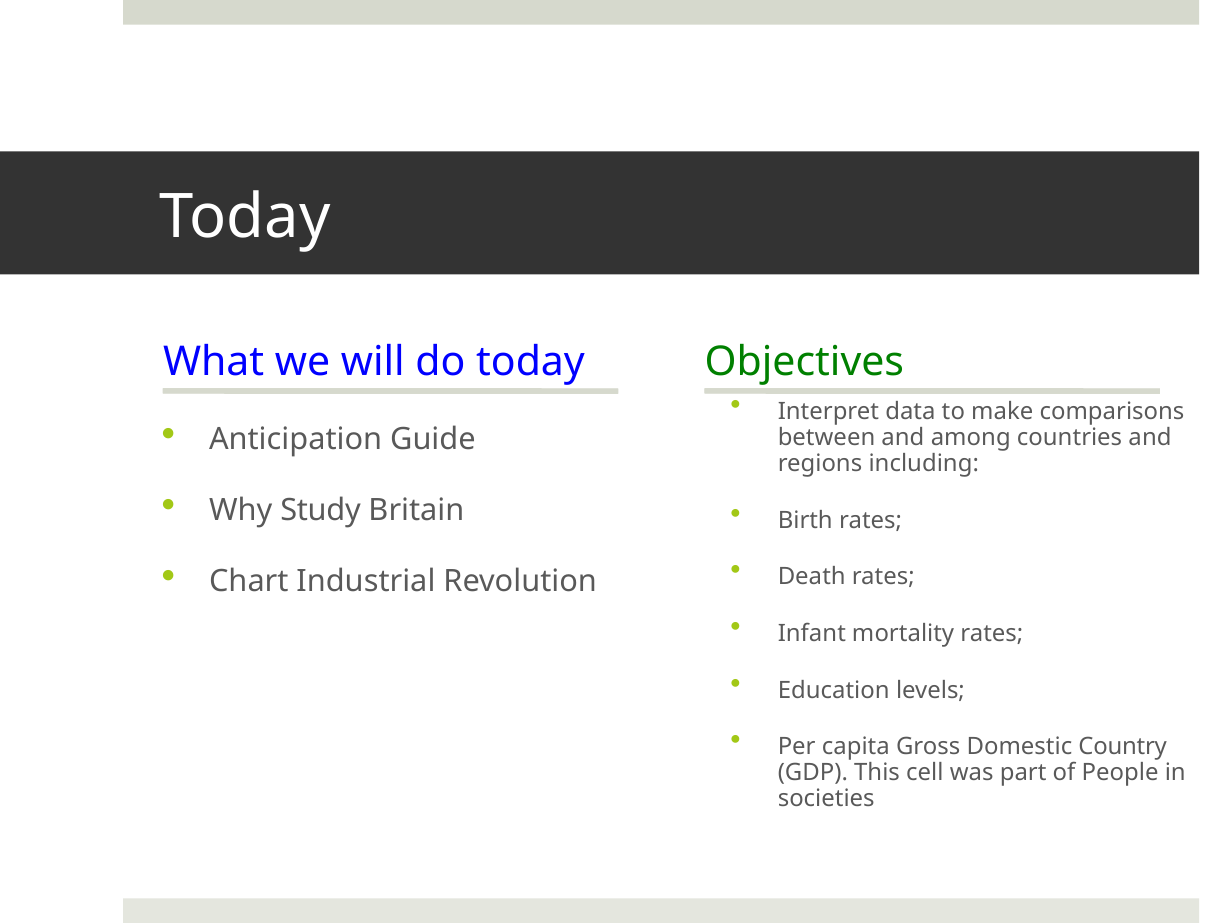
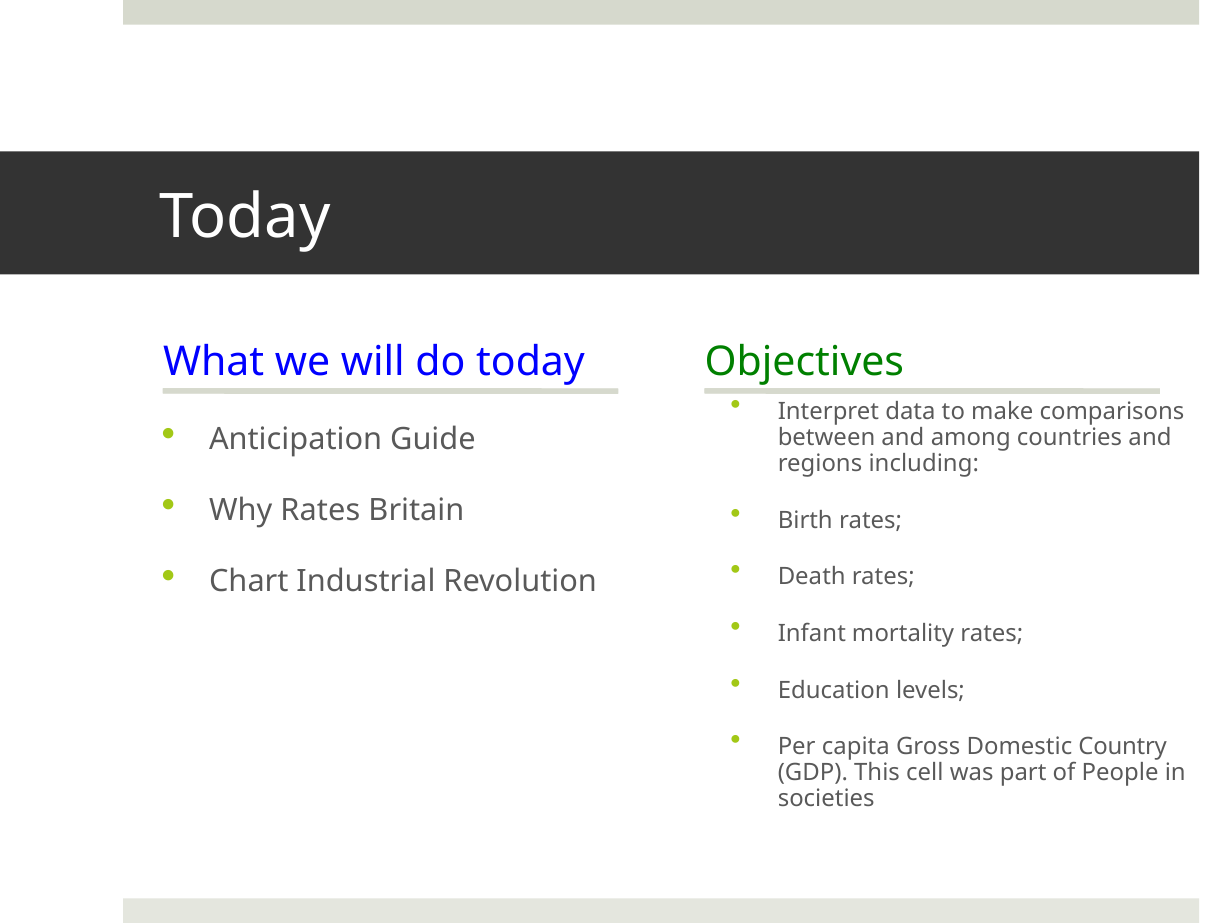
Why Study: Study -> Rates (320, 510)
